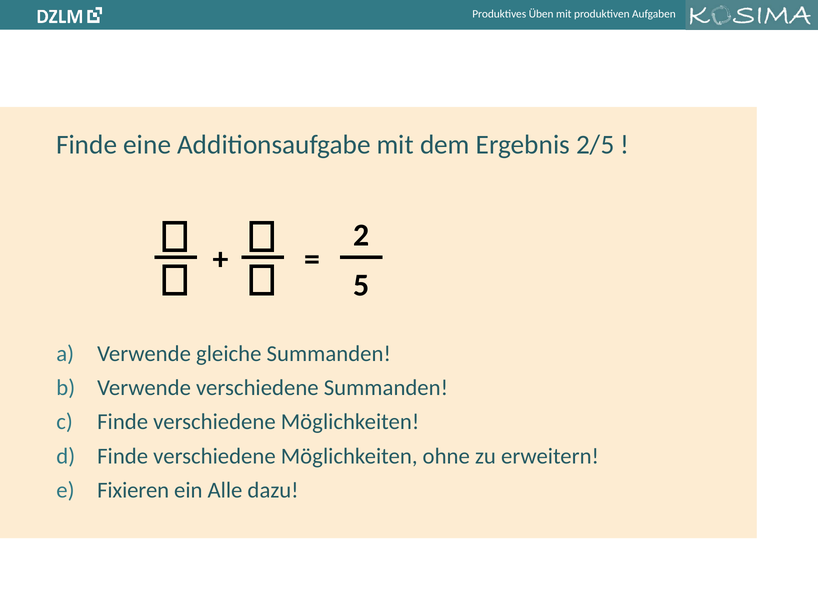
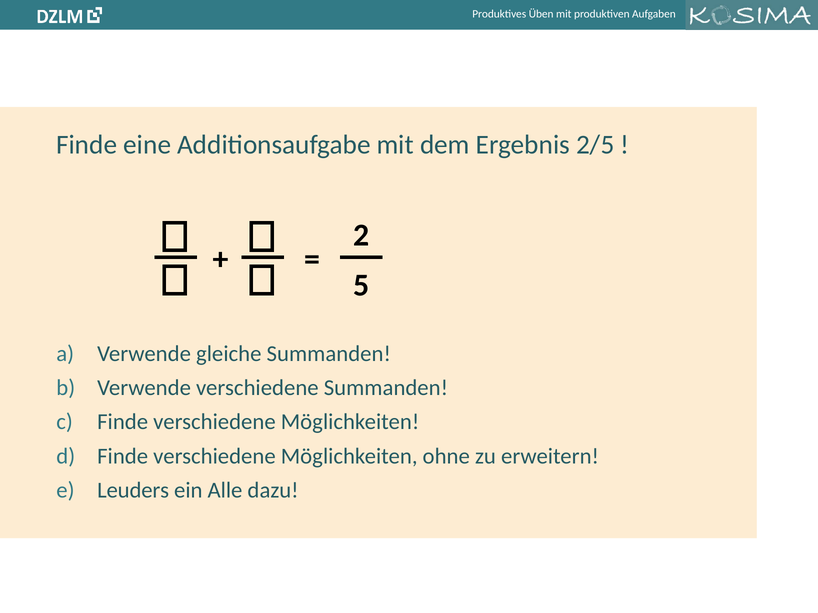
Fixieren: Fixieren -> Leuders (133, 491)
